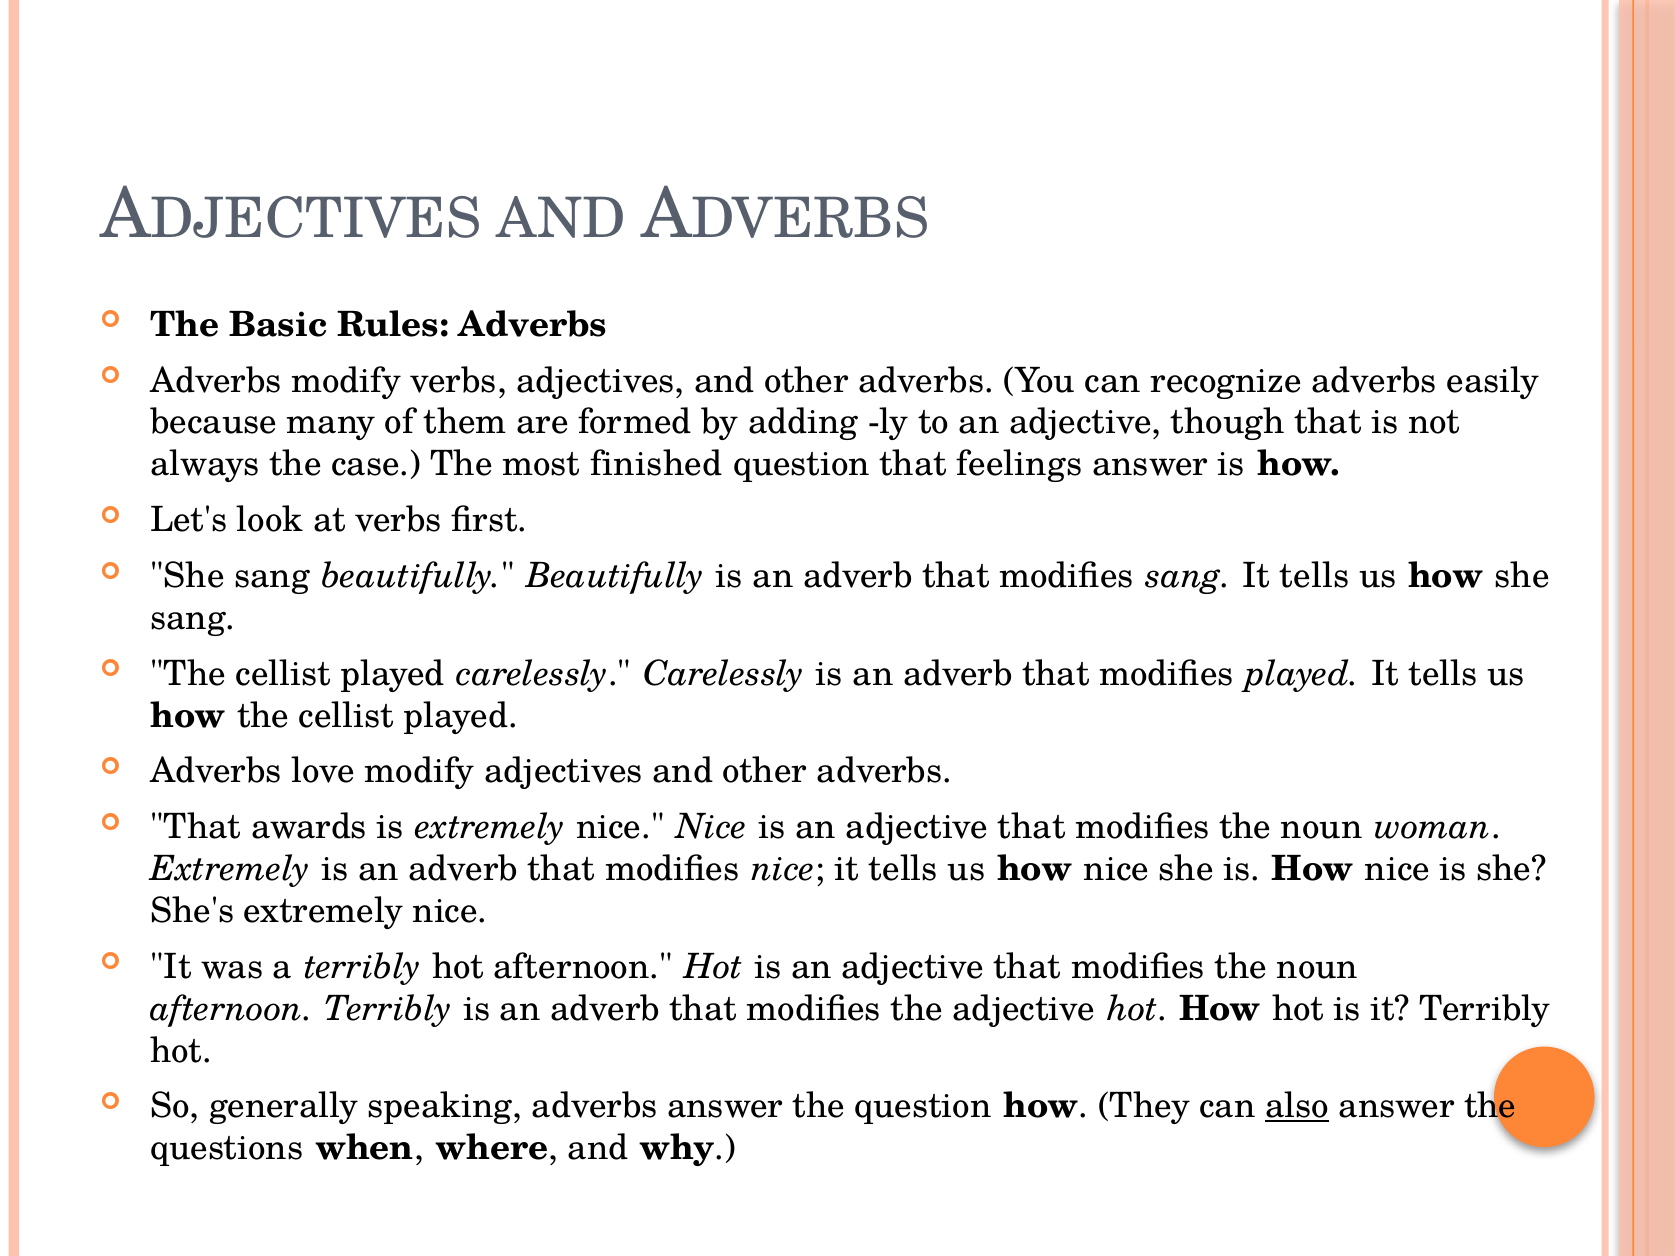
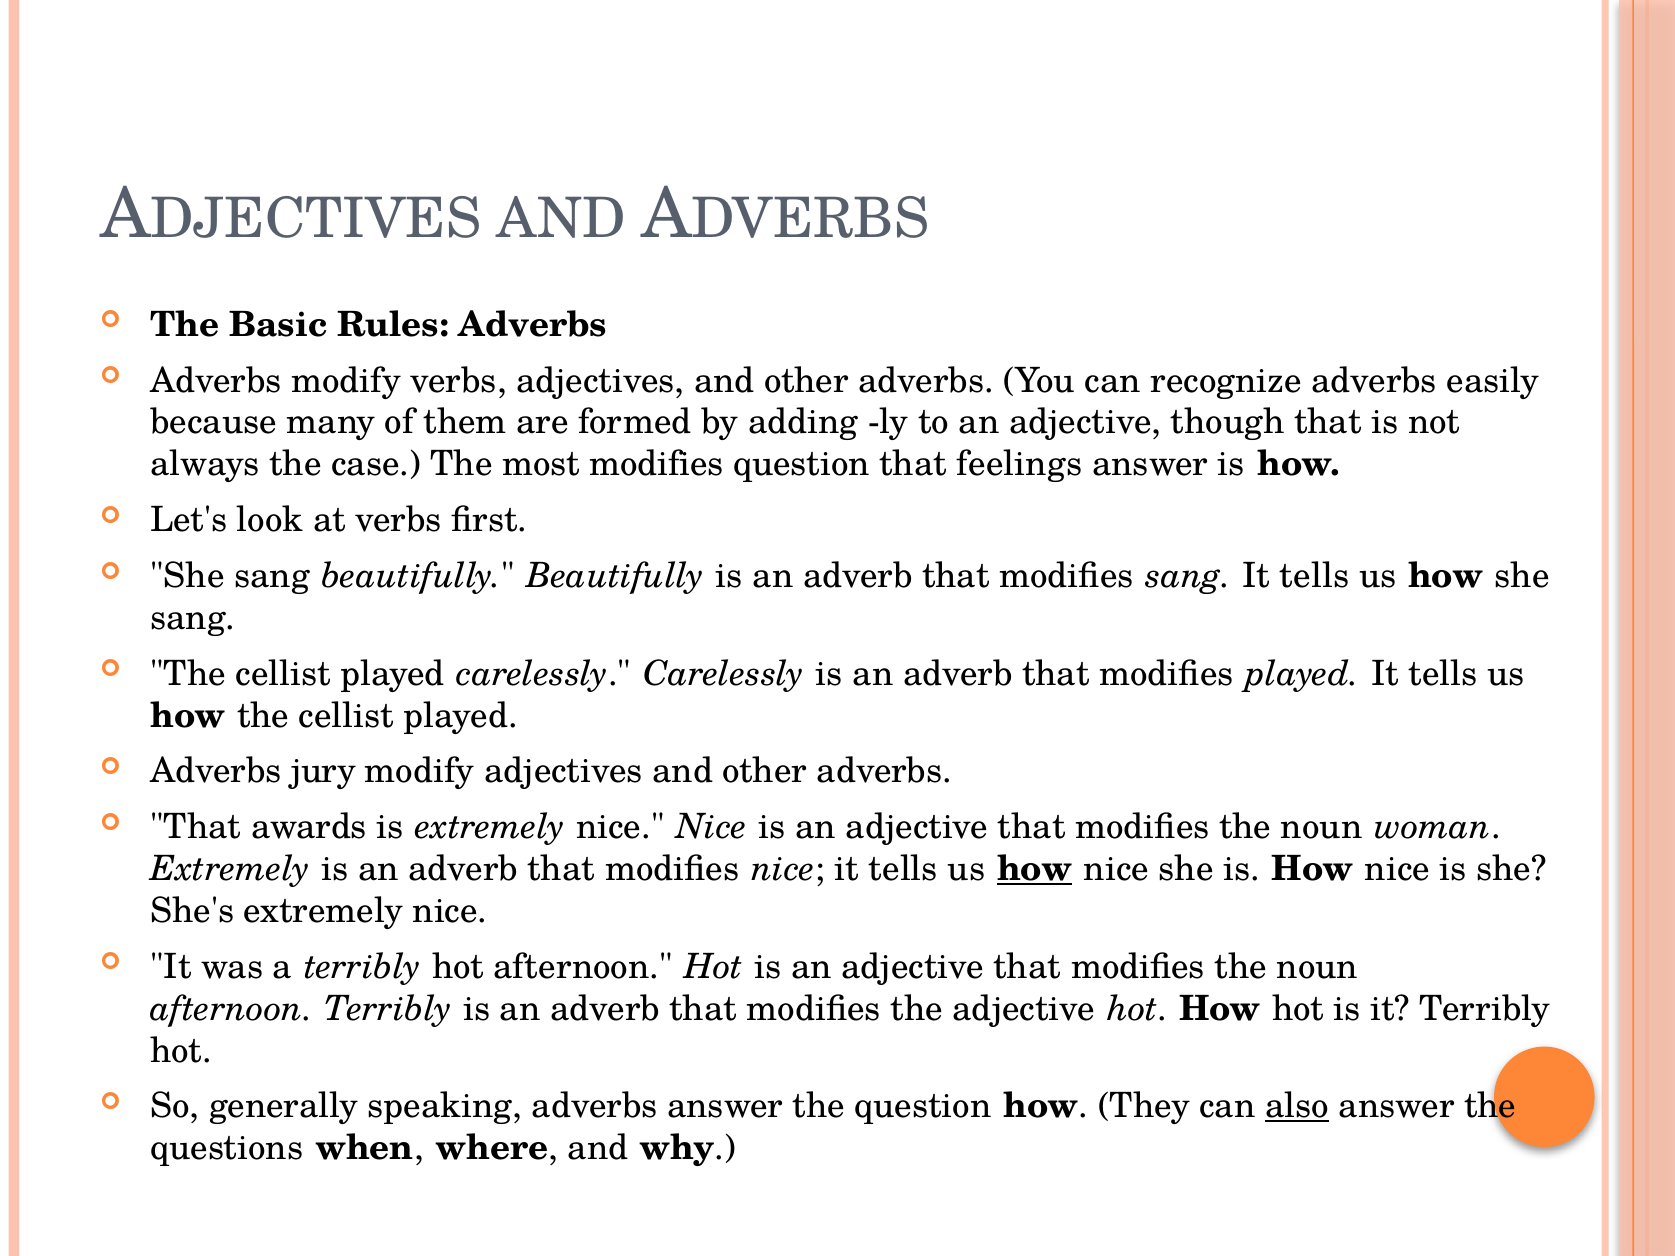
most finished: finished -> modifies (657, 464)
love: love -> jury (323, 772)
how underline: none -> present (1035, 869)
